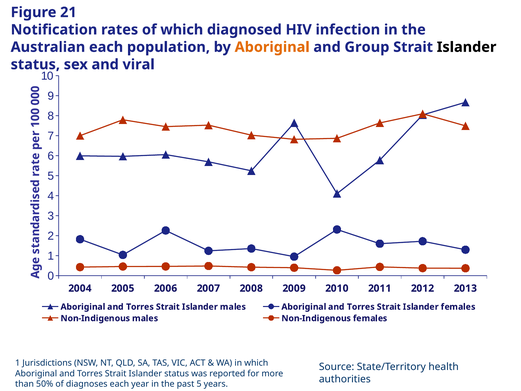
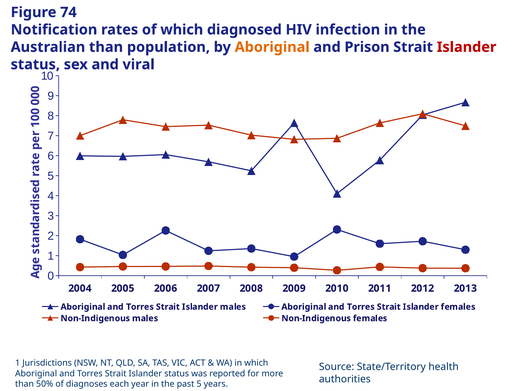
21: 21 -> 74 (68, 12)
Australian each: each -> than (106, 47)
Group: Group -> Prison (367, 47)
Islander colour: black -> red (467, 47)
